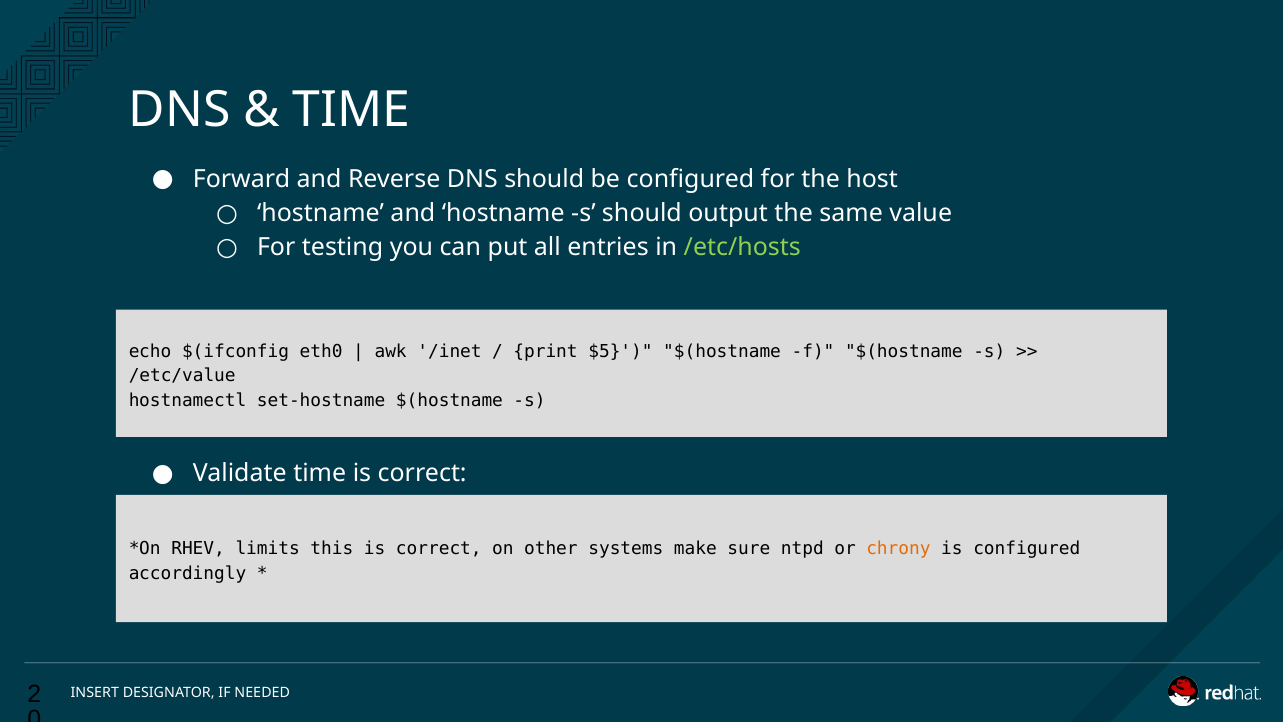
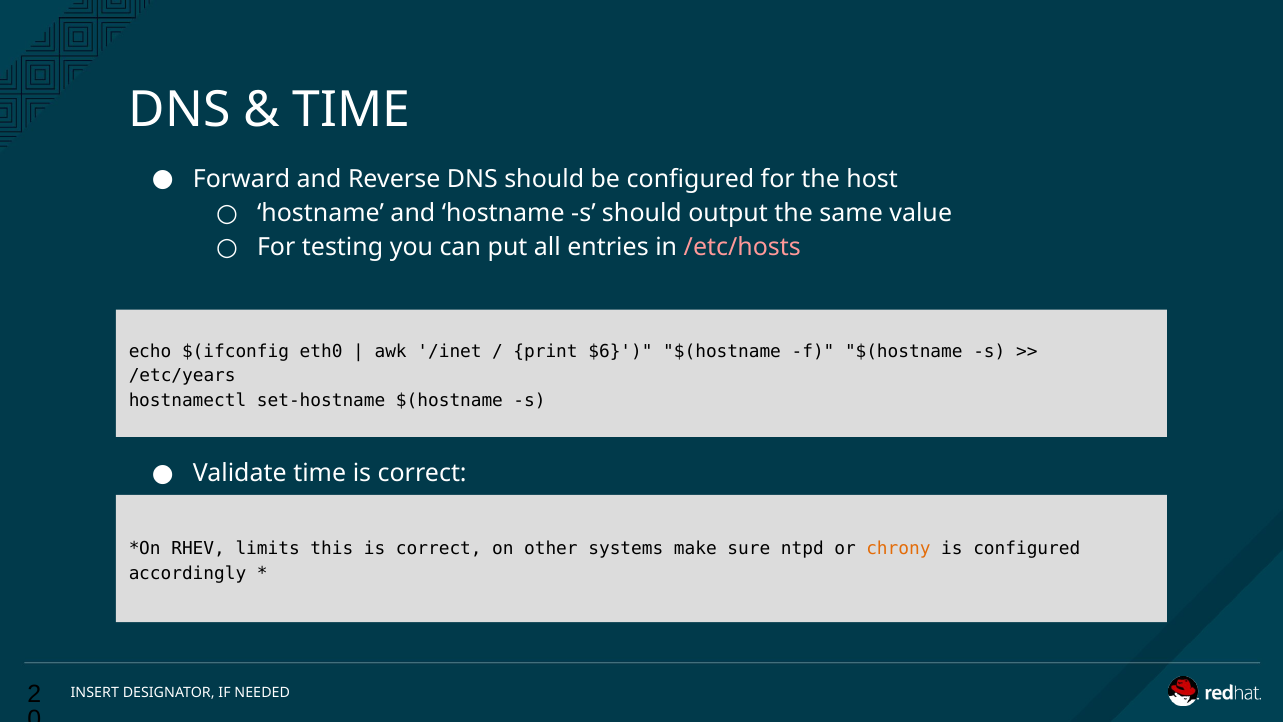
/etc/hosts colour: light green -> pink (742, 248)
$5: $5 -> $6 (620, 351)
/etc/value: /etc/value -> /etc/years (182, 376)
